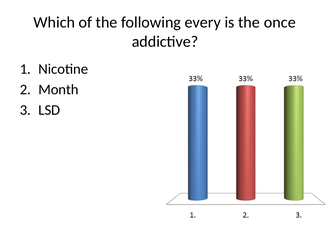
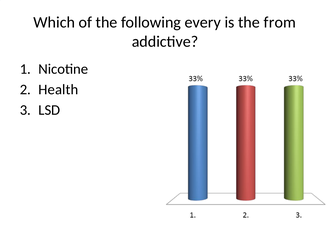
once: once -> from (280, 22)
Month: Month -> Health (58, 90)
